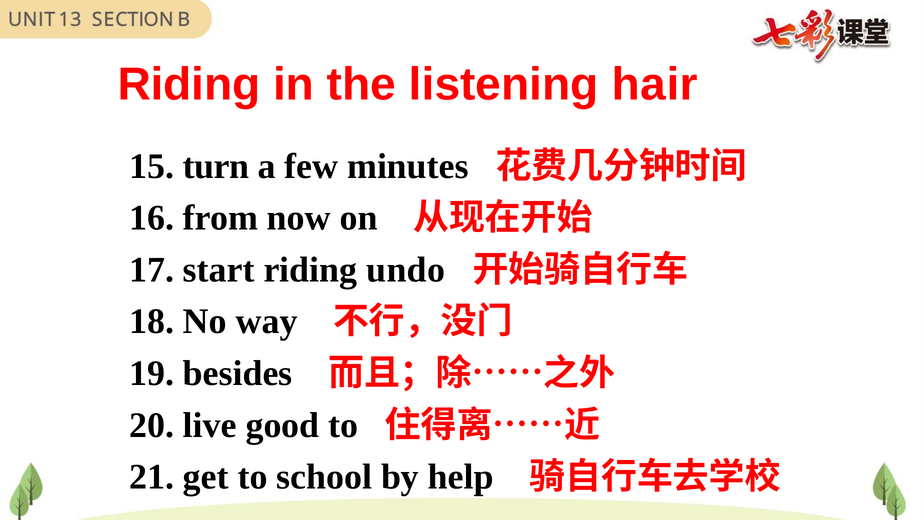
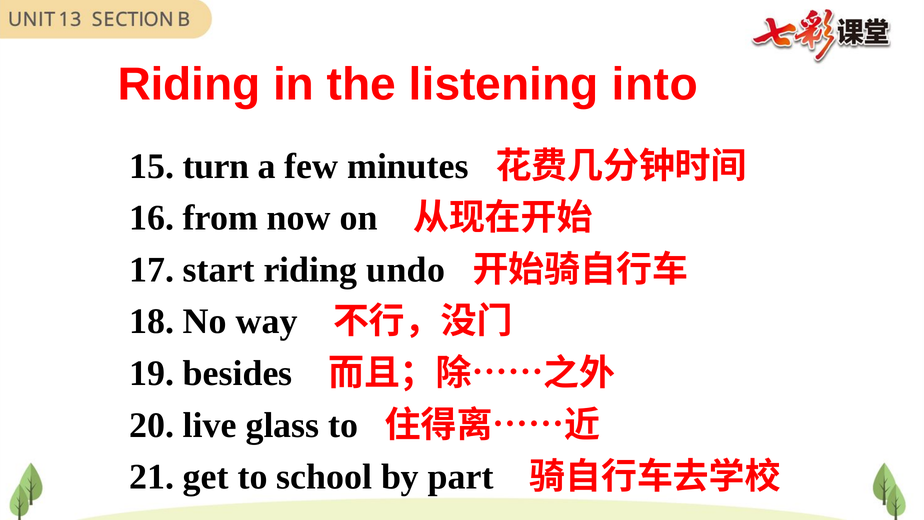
hair: hair -> into (655, 84)
good: good -> glass (282, 425)
help: help -> part (461, 477)
